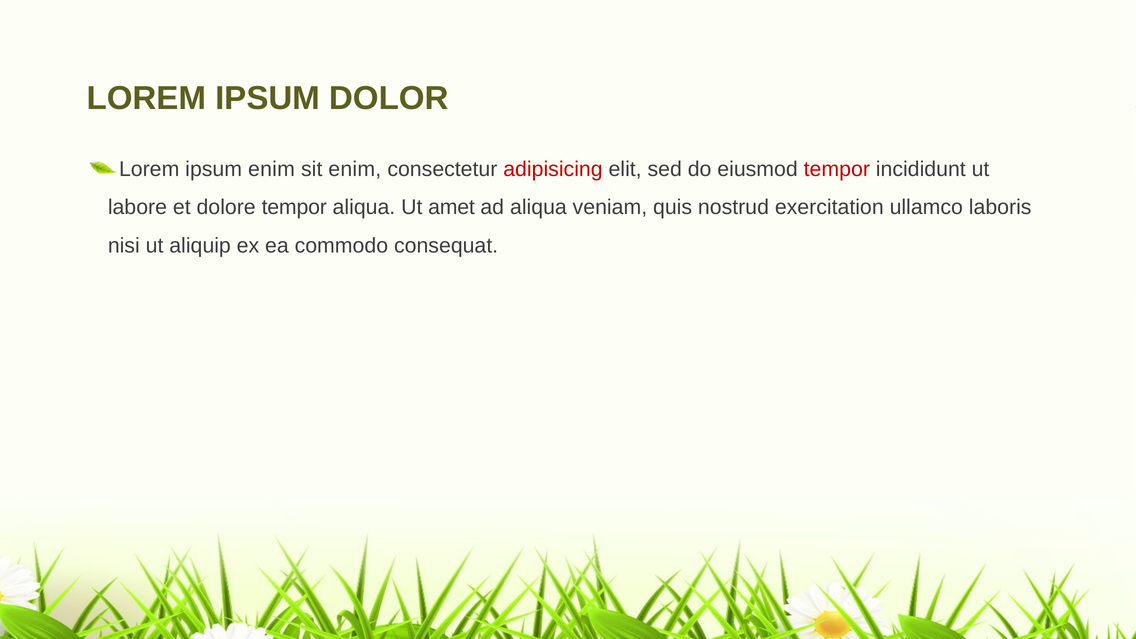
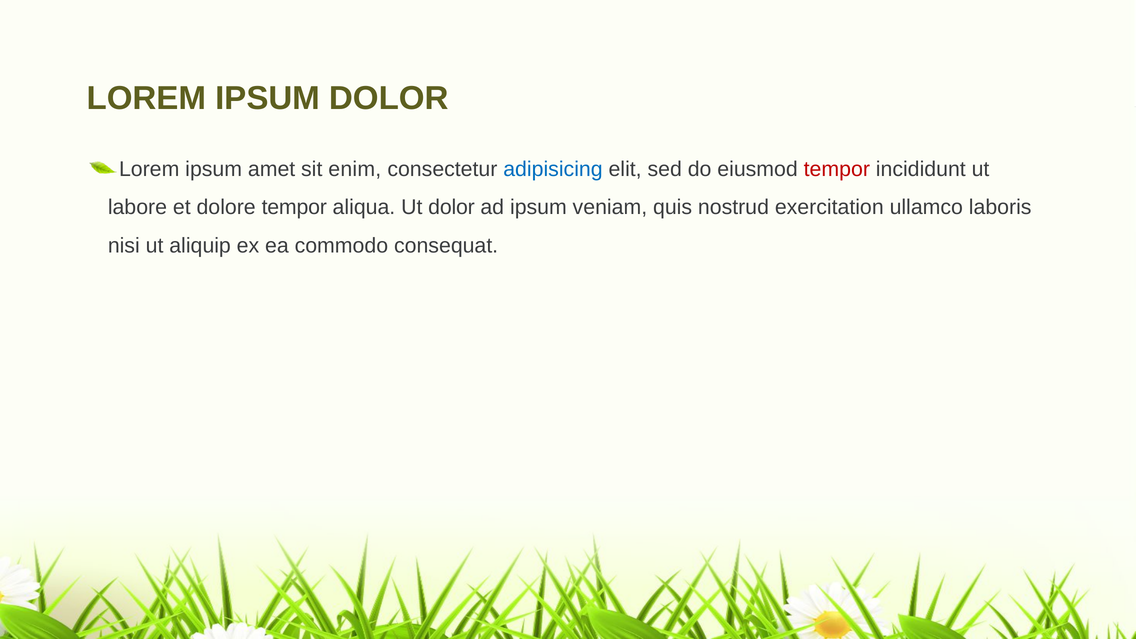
ipsum enim: enim -> amet (272, 169)
adipisicing colour: red -> blue (553, 169)
Ut amet: amet -> dolor (451, 207)
ad aliqua: aliqua -> ipsum (538, 207)
